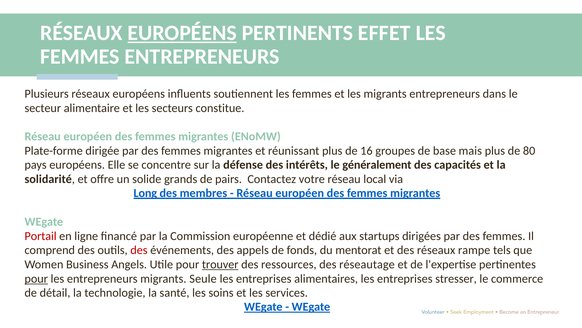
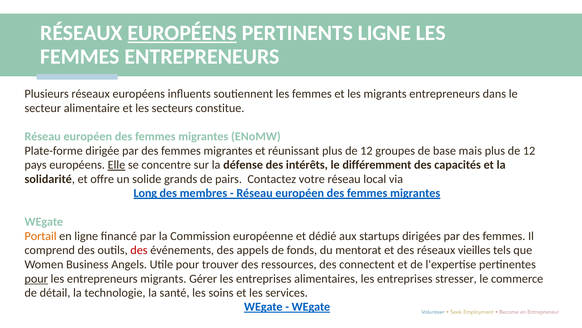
PERTINENTS EFFET: EFFET -> LIGNE (385, 33)
réunissant plus de 16: 16 -> 12 (366, 150)
80: 80 -> 12 (529, 150)
Elle underline: none -> present (116, 165)
généralement: généralement -> différemment (377, 165)
Portail colour: red -> orange (41, 236)
rampe: rampe -> vieilles (474, 250)
trouver underline: present -> none (220, 264)
réseautage: réseautage -> connectent (367, 264)
Seule: Seule -> Gérer (203, 278)
